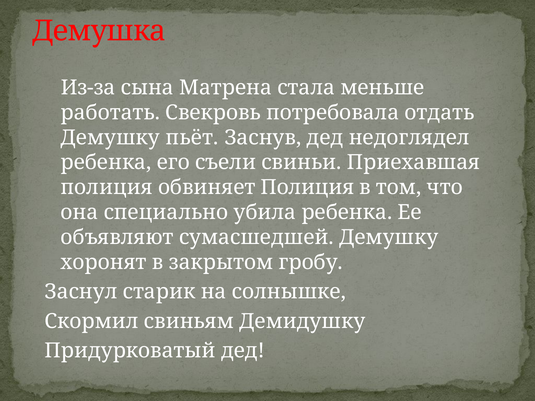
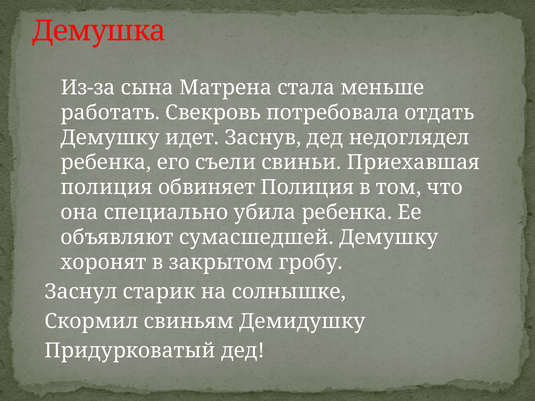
пьёт: пьёт -> идет (192, 138)
